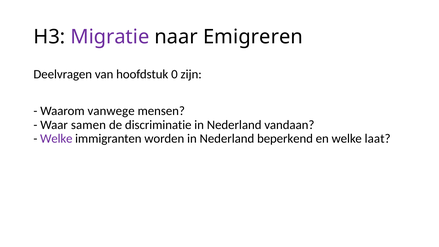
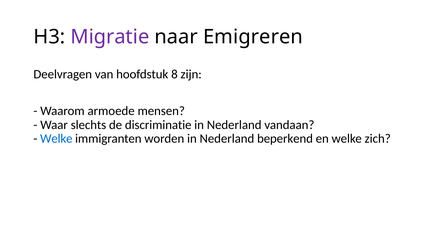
0: 0 -> 8 (174, 74)
vanwege: vanwege -> armoede (111, 111)
samen: samen -> slechts (88, 125)
Welke colour: purple -> blue (56, 139)
laat: laat -> zich (378, 139)
